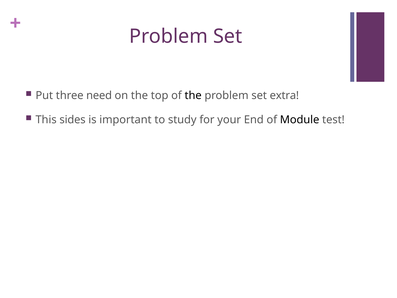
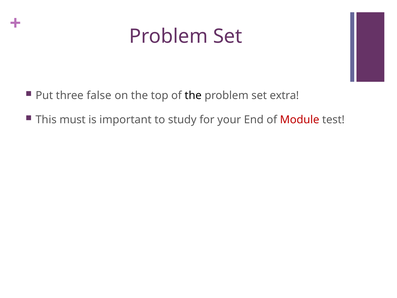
need: need -> false (99, 95)
sides: sides -> must (73, 120)
Module colour: black -> red (300, 120)
